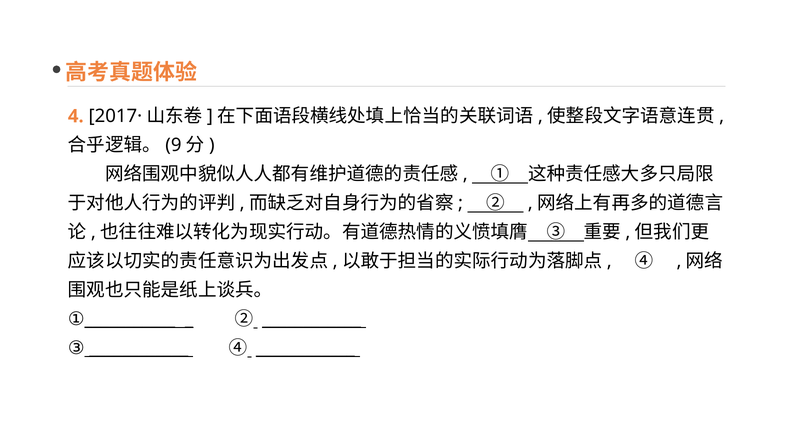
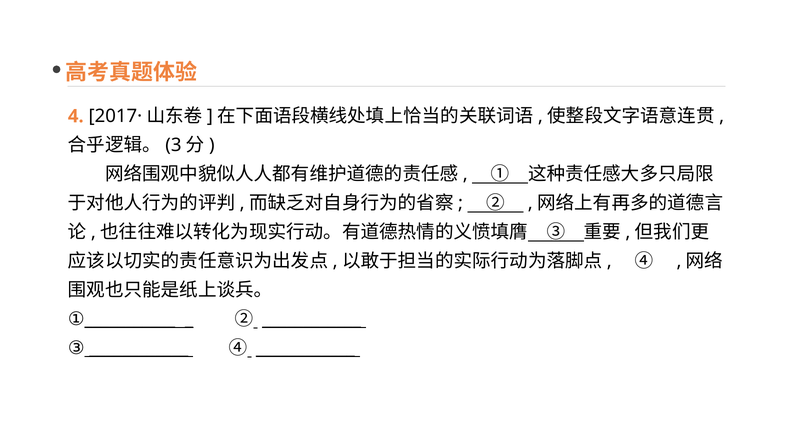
9: 9 -> 3 (173, 145)
